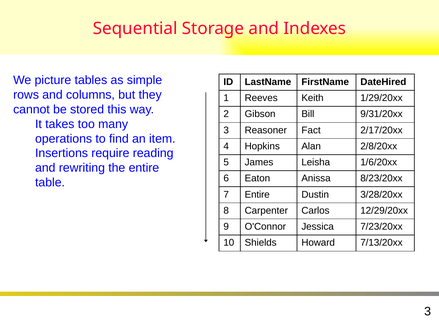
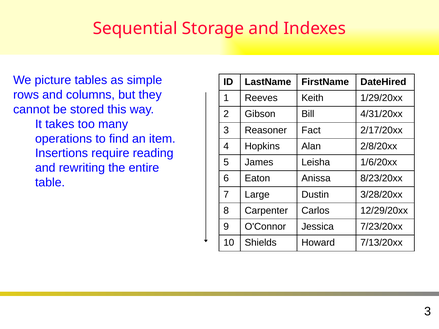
9/31/20xx: 9/31/20xx -> 4/31/20xx (381, 114)
7 Entire: Entire -> Large (257, 195)
